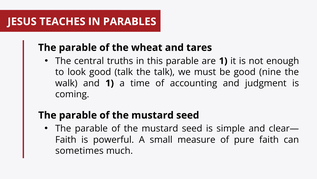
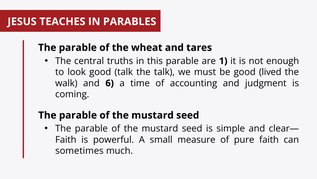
nine: nine -> lived (270, 72)
and 1: 1 -> 6 (110, 83)
